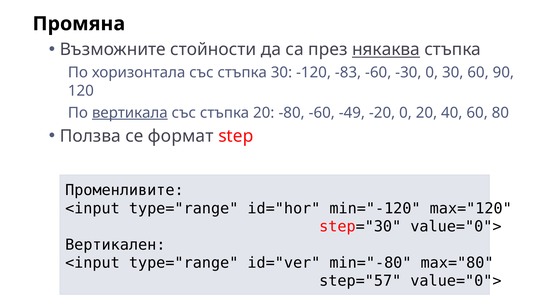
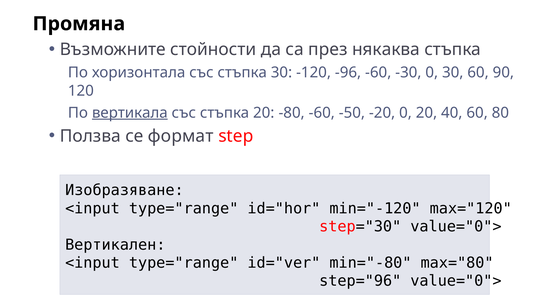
някаква underline: present -> none (386, 50)
-83: -83 -> -96 (348, 73)
-49: -49 -> -50 (352, 113)
Променливите: Променливите -> Изобразяване (124, 190)
step="57: step="57 -> step="96 (360, 281)
